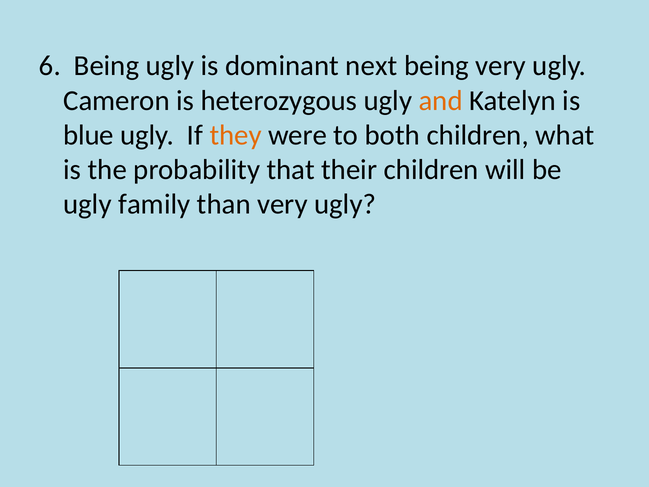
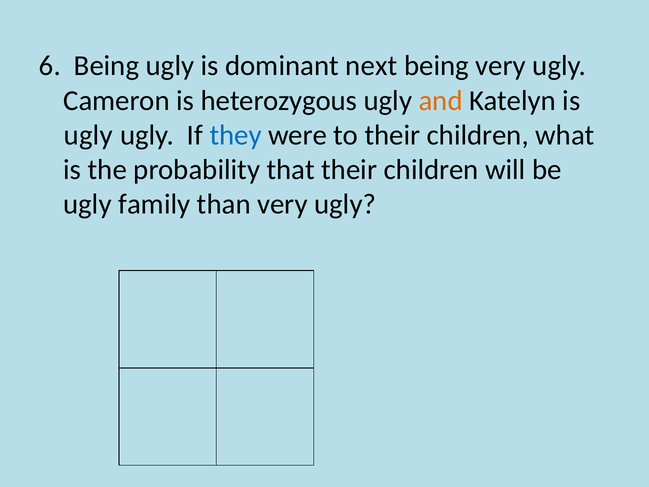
blue: blue -> ugly (88, 135)
they colour: orange -> blue (236, 135)
to both: both -> their (392, 135)
